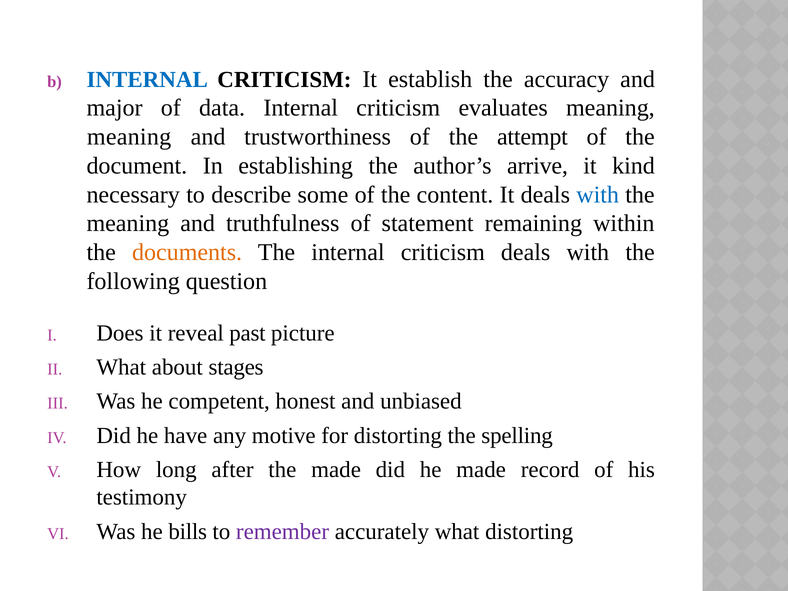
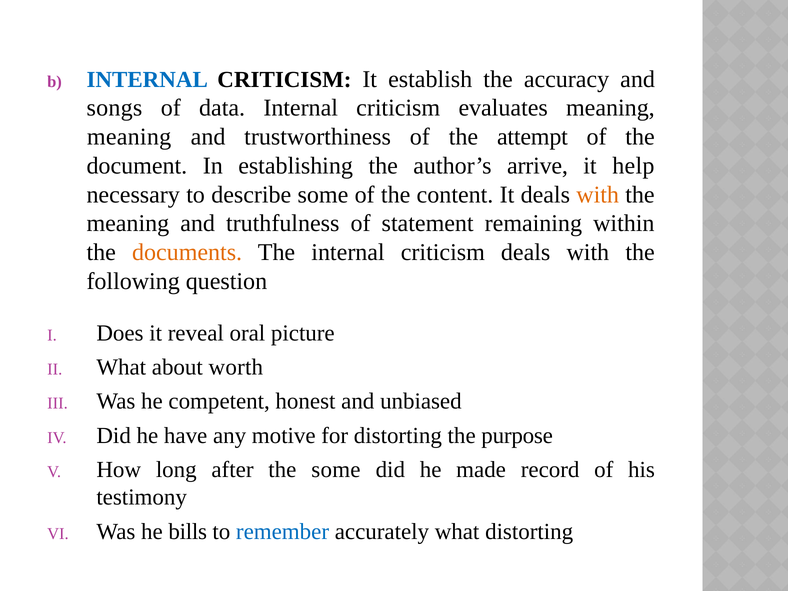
major: major -> songs (114, 108)
kind: kind -> help (633, 166)
with colour: blue -> orange (598, 195)
past: past -> oral (247, 333)
stages: stages -> worth (236, 367)
spelling: spelling -> purpose (517, 436)
the made: made -> some (336, 470)
remember colour: purple -> blue (283, 531)
